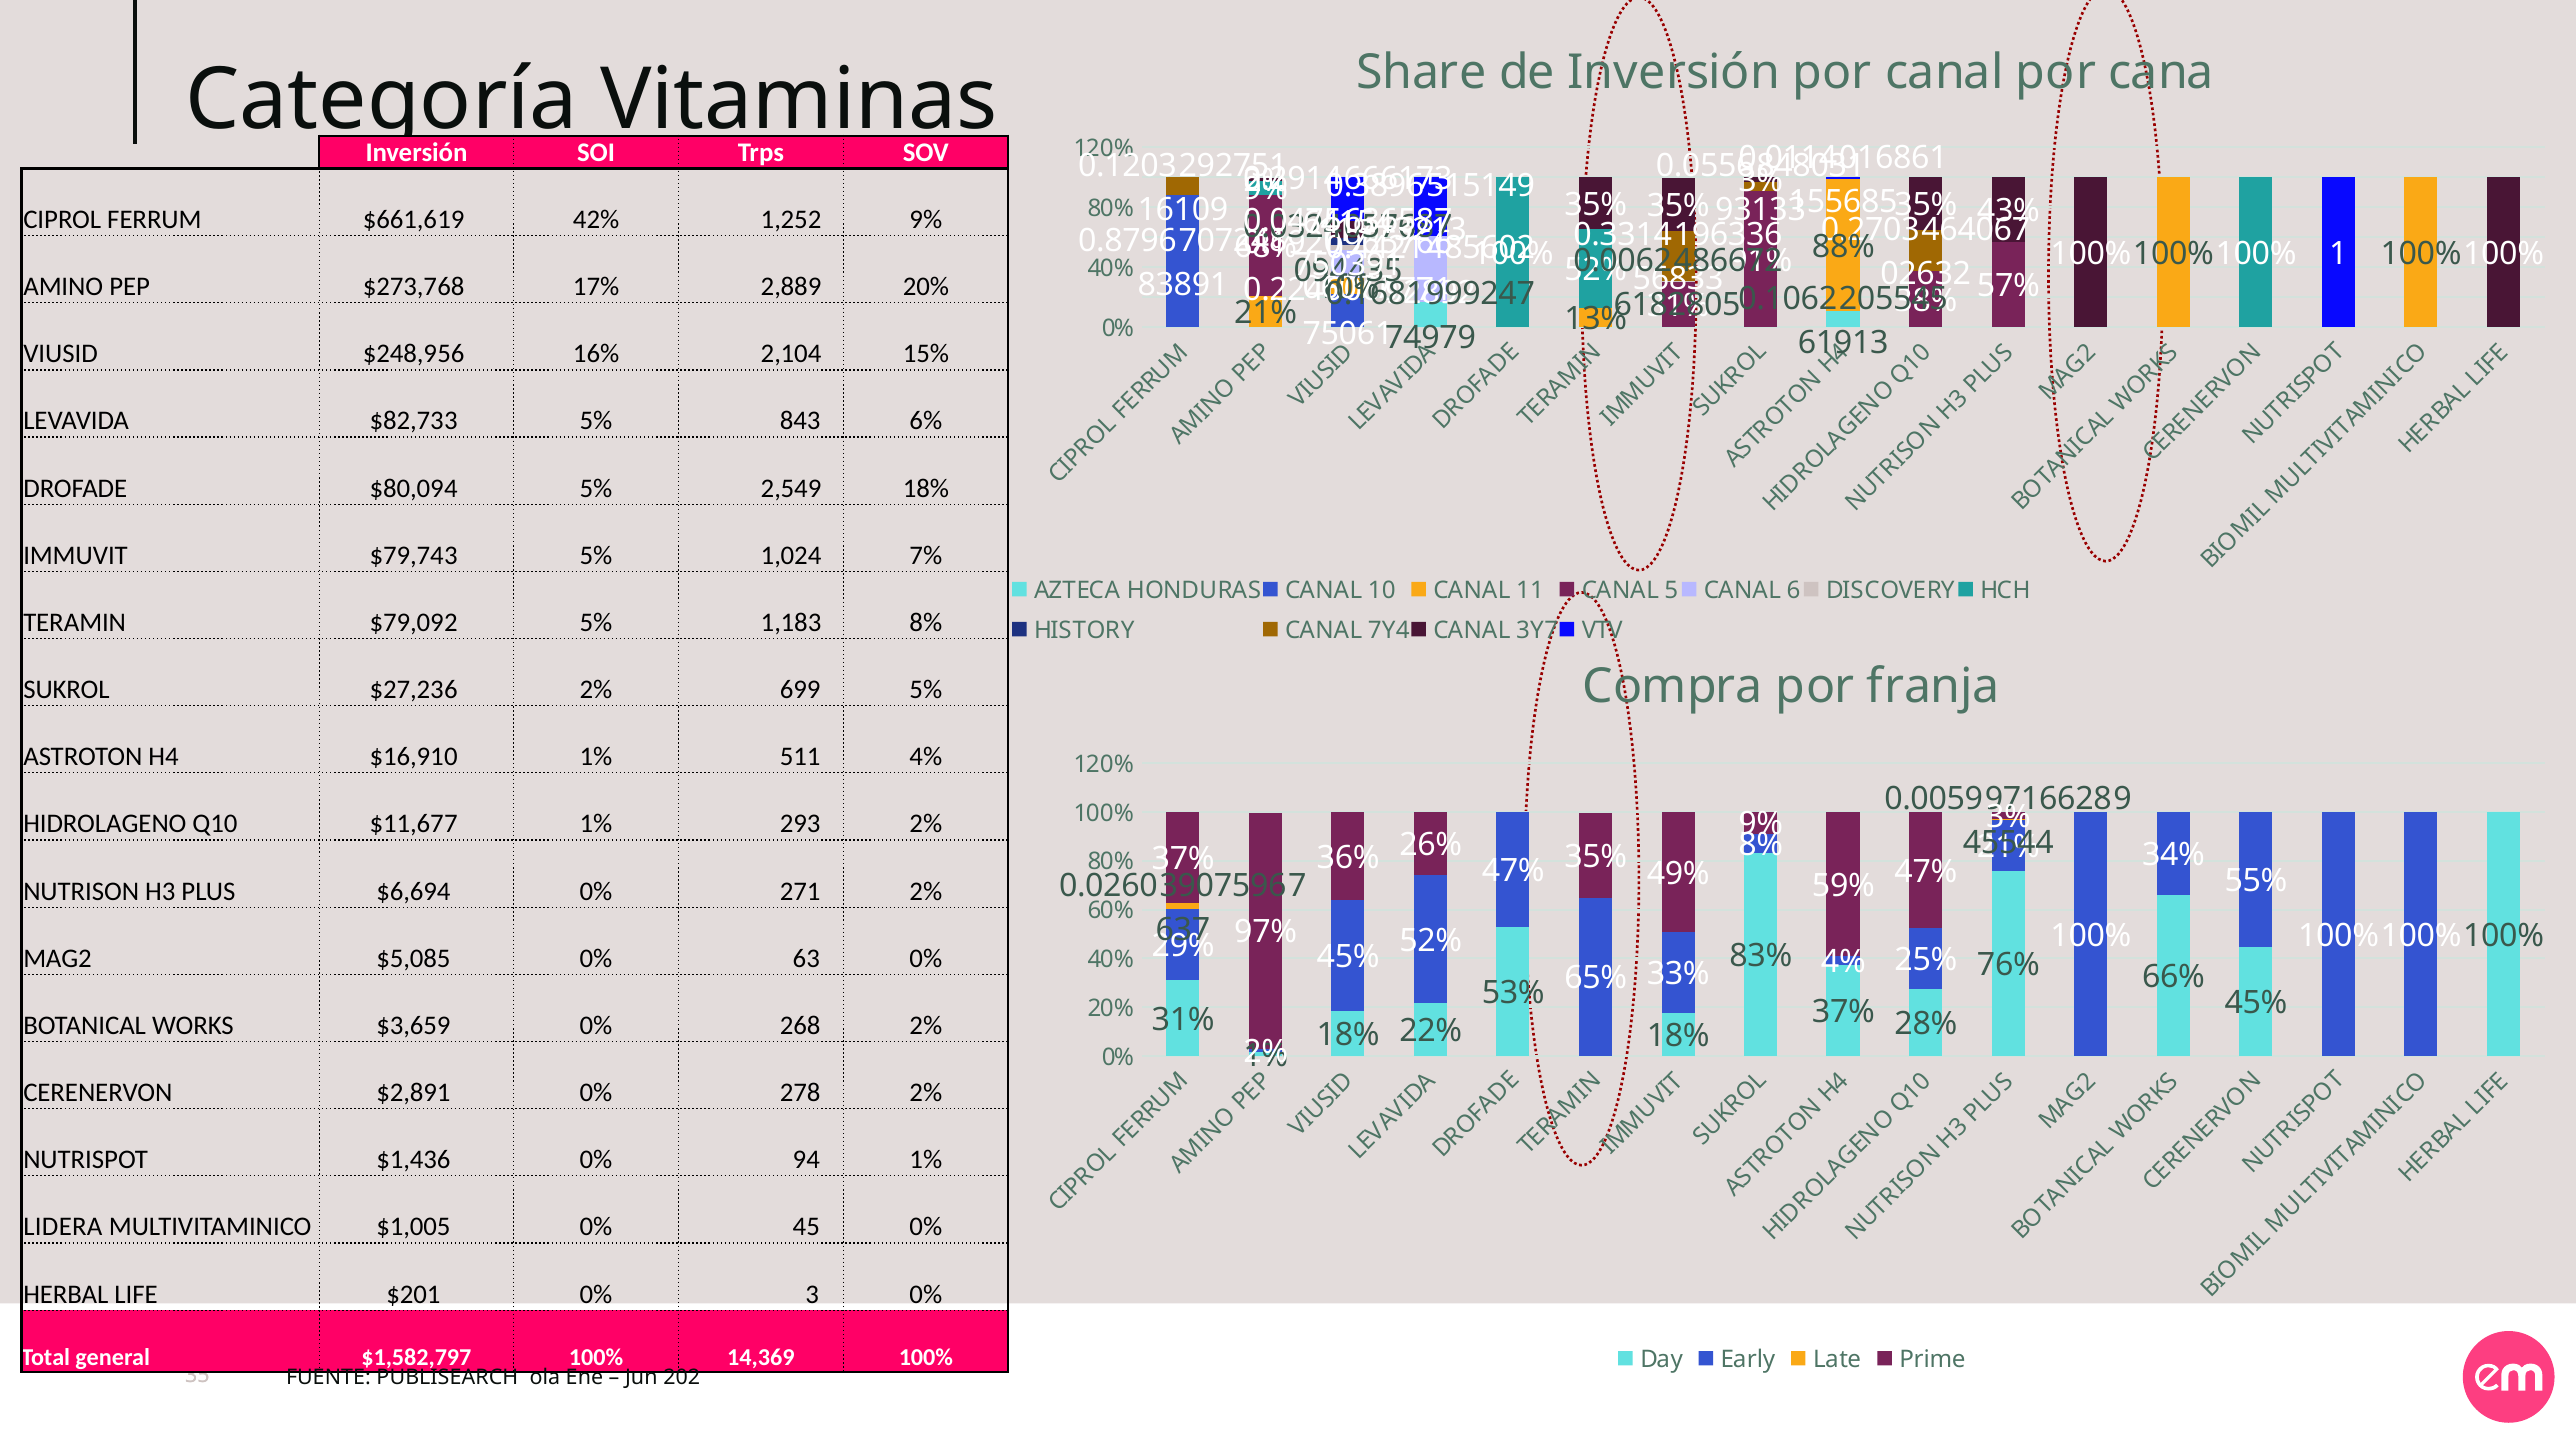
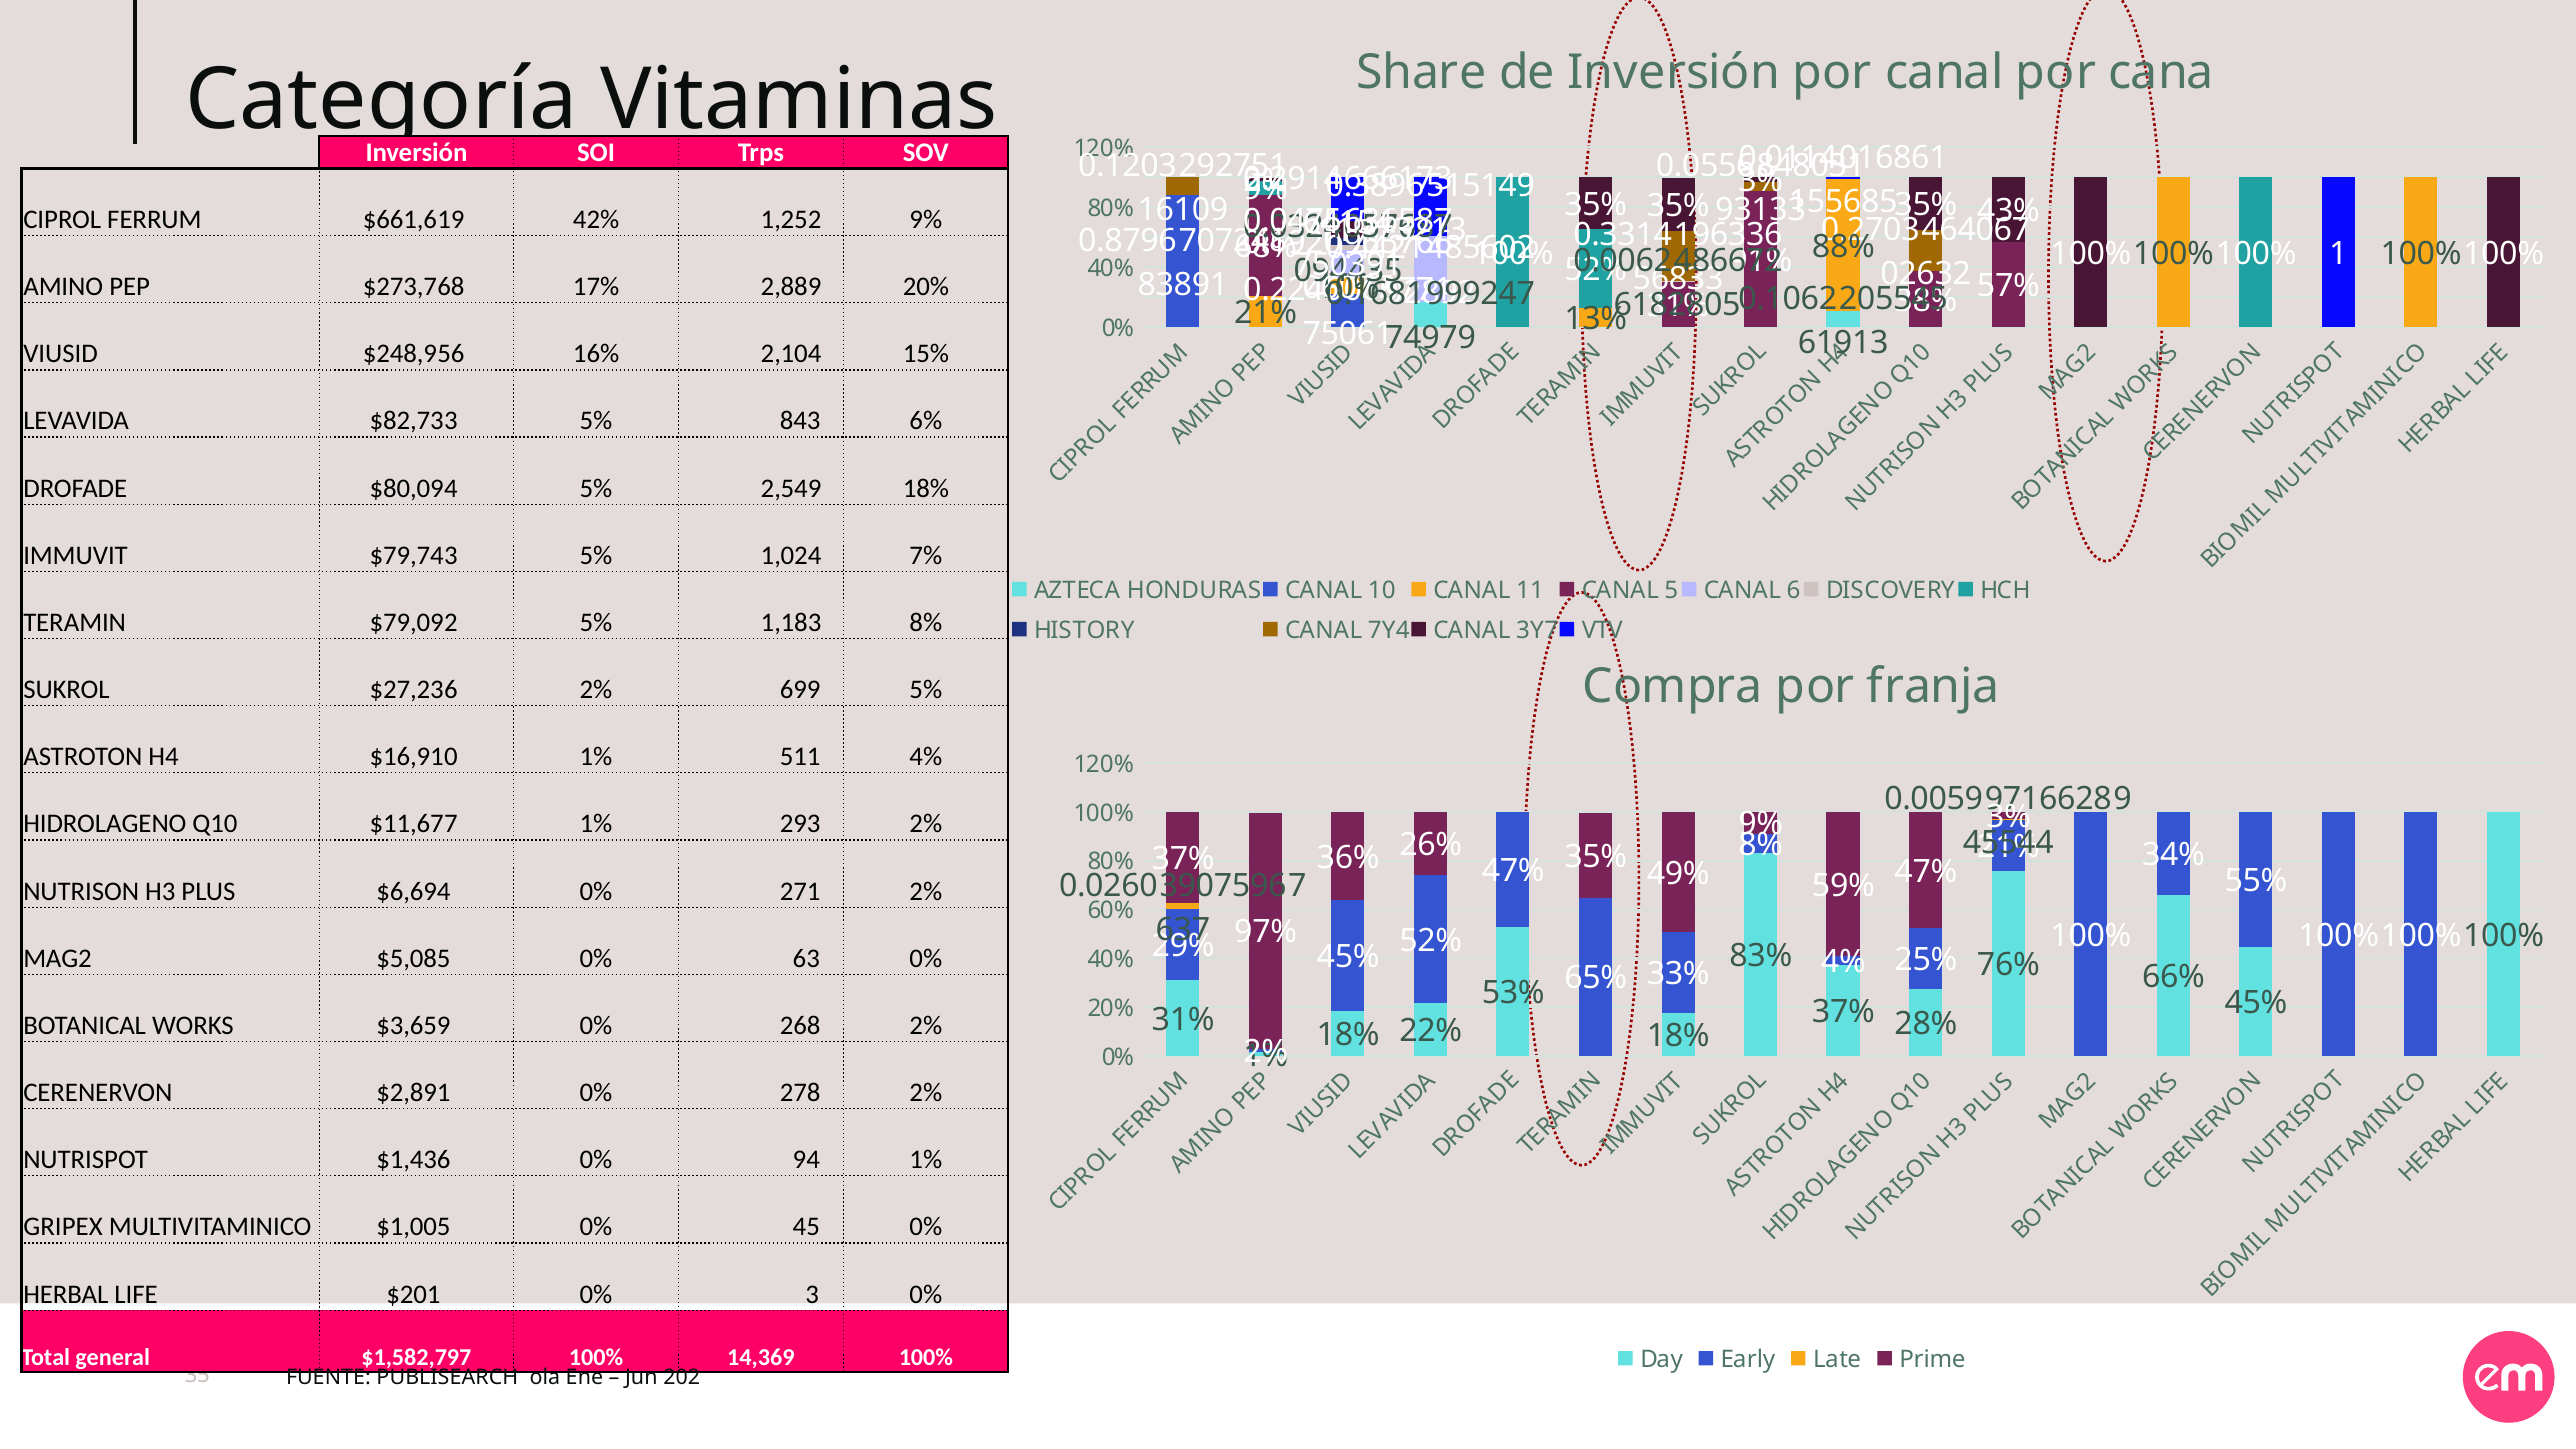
LIDERA: LIDERA -> GRIPEX (63, 1227)
